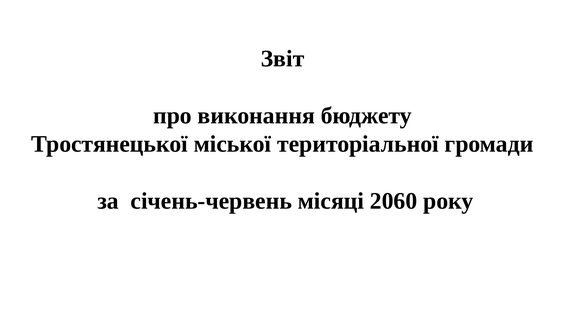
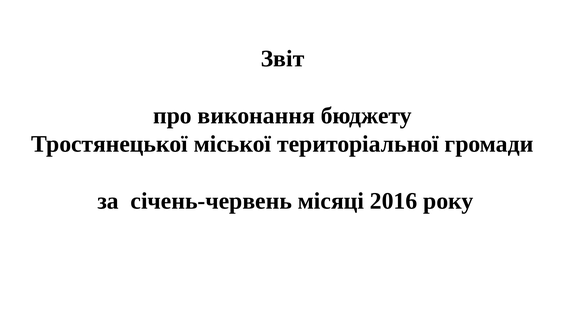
2060: 2060 -> 2016 (394, 201)
